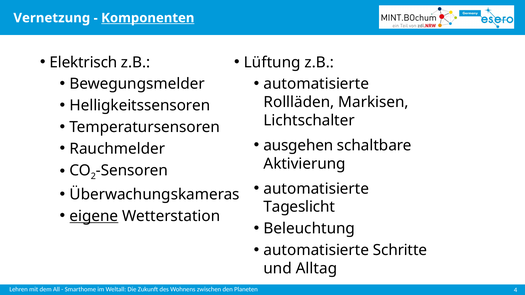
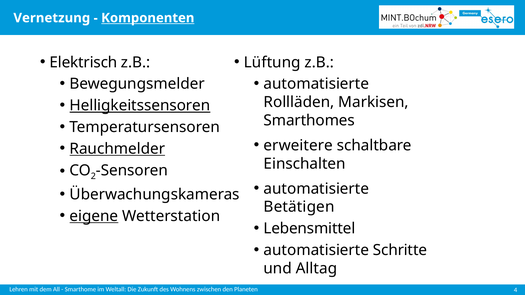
Helligkeitssensoren underline: none -> present (140, 106)
Lichtschalter: Lichtschalter -> Smarthomes (309, 121)
ausgehen: ausgehen -> erweitere (298, 146)
Rauchmelder underline: none -> present (117, 149)
Aktivierung: Aktivierung -> Einschalten (305, 164)
Tageslicht: Tageslicht -> Betätigen (299, 207)
Beleuchtung: Beleuchtung -> Lebensmittel (309, 229)
